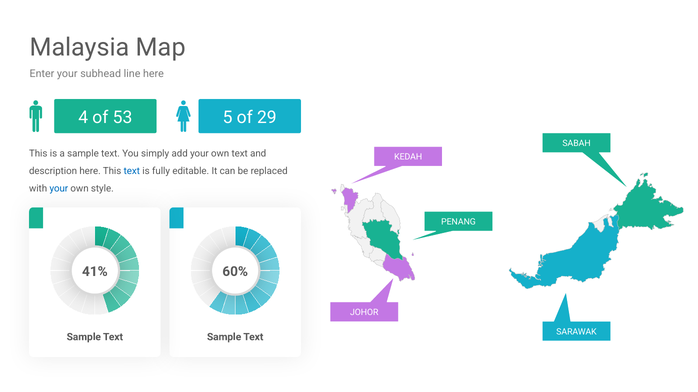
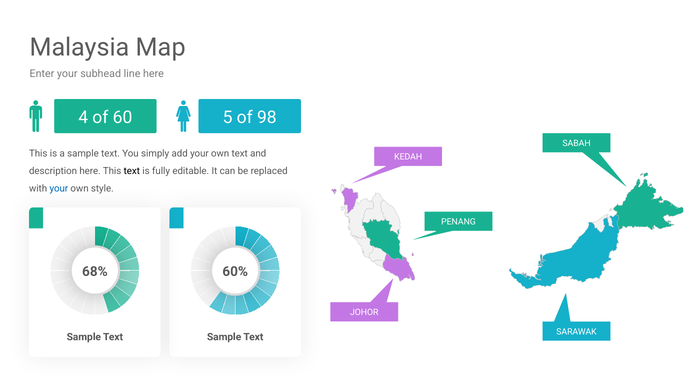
53: 53 -> 60 (123, 117)
29: 29 -> 98 (267, 117)
text colour: blue -> black (132, 171)
41%: 41% -> 68% (95, 272)
